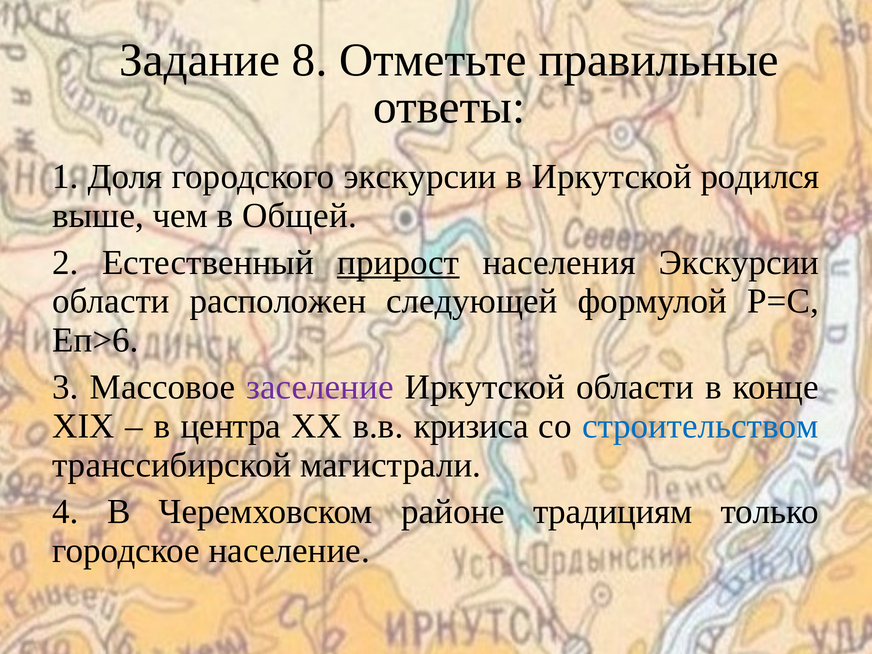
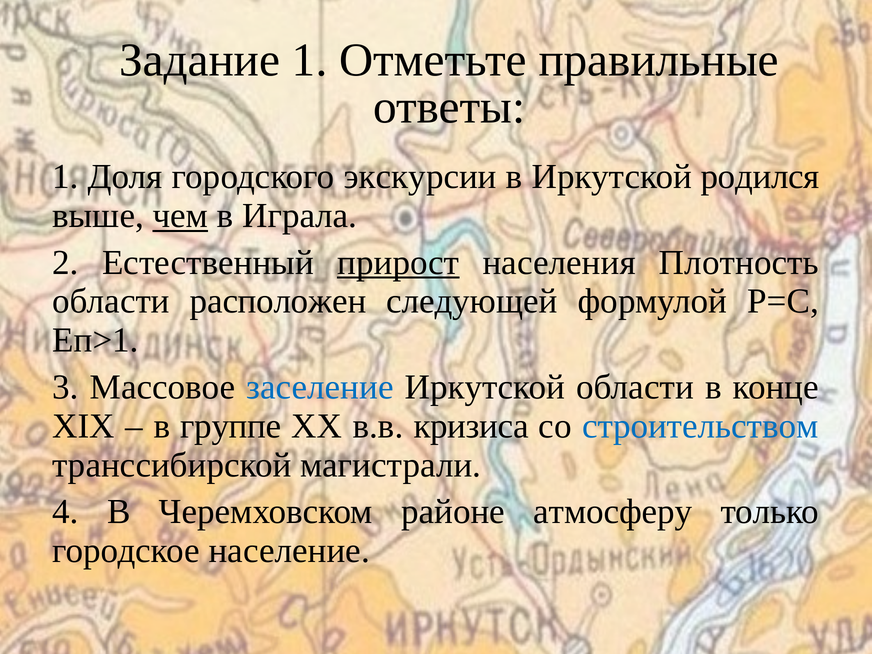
Задание 8: 8 -> 1 (310, 60)
чем underline: none -> present (180, 216)
Общей: Общей -> Играла (300, 216)
населения Экскурсии: Экскурсии -> Плотность (739, 262)
Еп>6: Еп>6 -> Еп>1 (95, 340)
заселение colour: purple -> blue (320, 387)
центра: центра -> группе (231, 426)
традициям: традициям -> атмосферу (613, 512)
